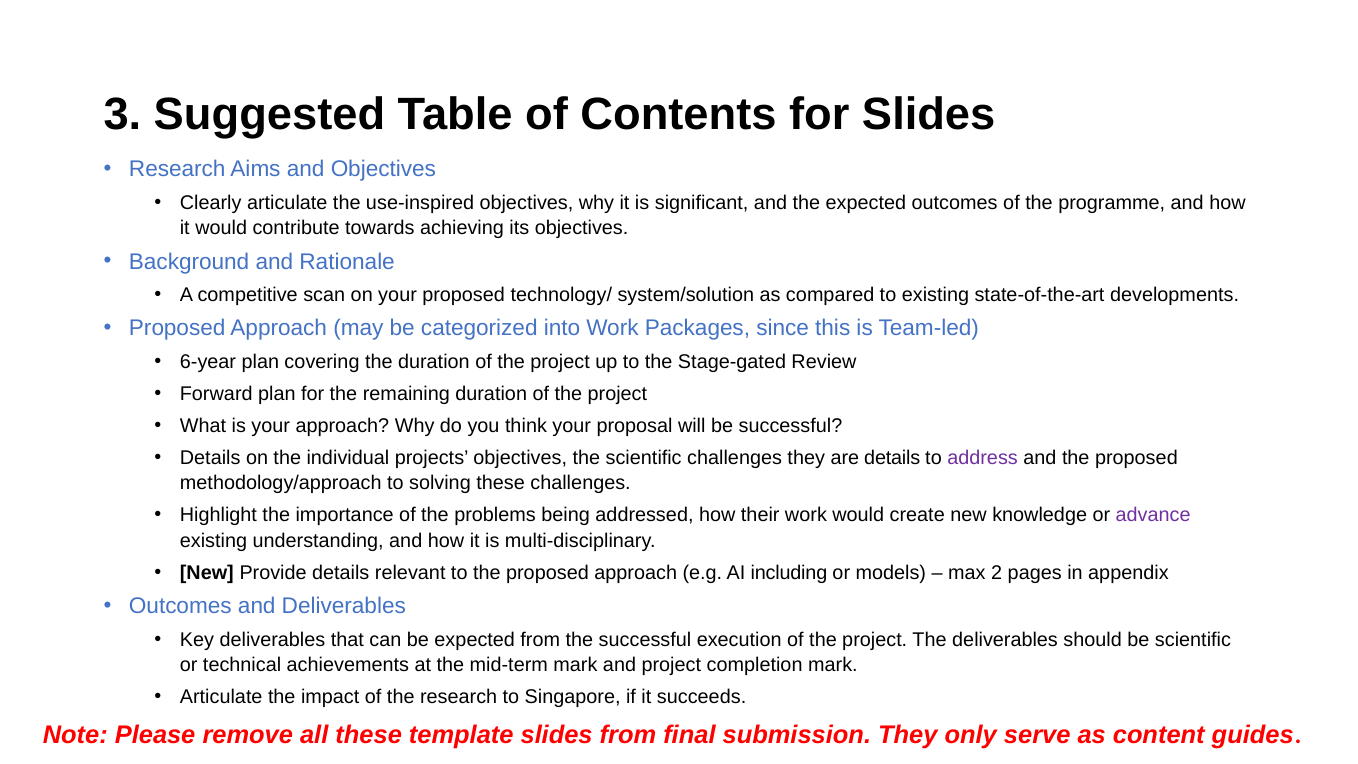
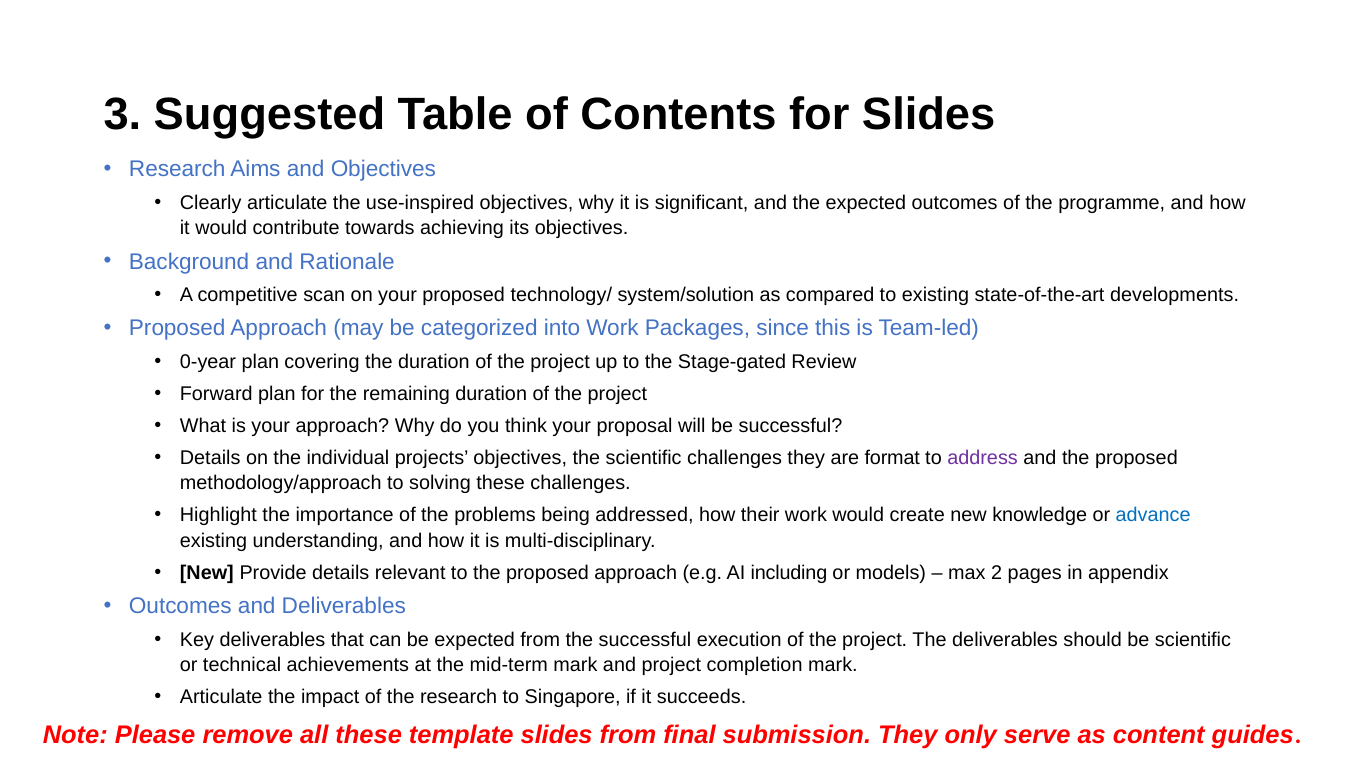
6-year: 6-year -> 0-year (208, 362)
are details: details -> format (892, 458)
advance colour: purple -> blue (1153, 515)
